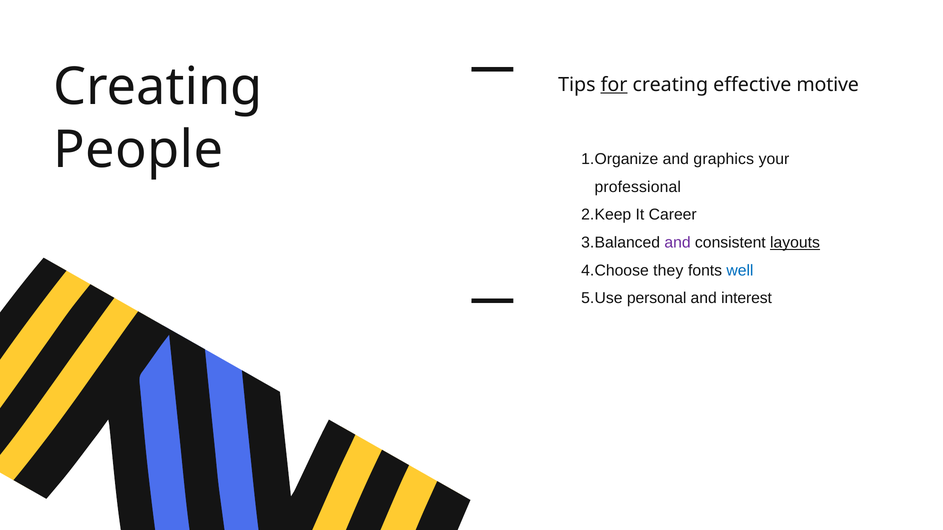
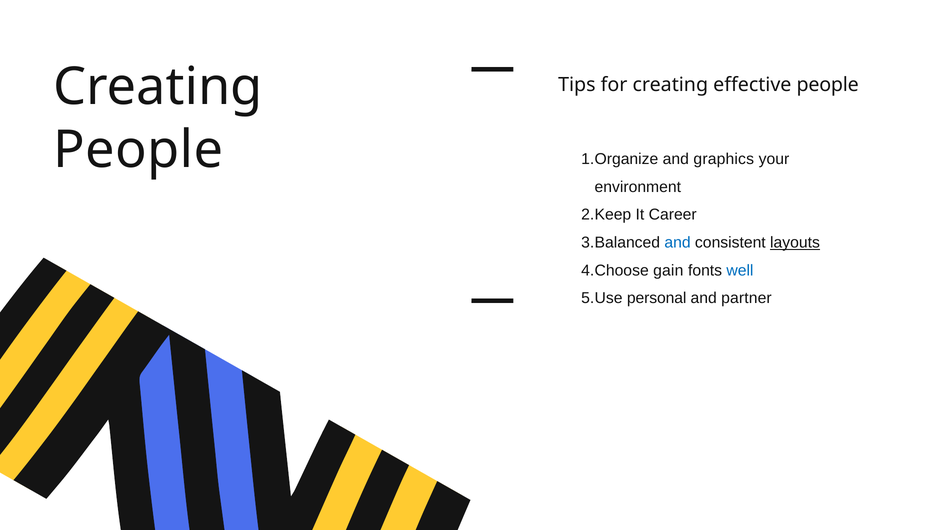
for underline: present -> none (614, 85)
effective motive: motive -> people (828, 85)
professional: professional -> environment (638, 187)
and colour: purple -> blue (678, 243)
they: they -> gain (668, 271)
interest: interest -> partner (746, 298)
